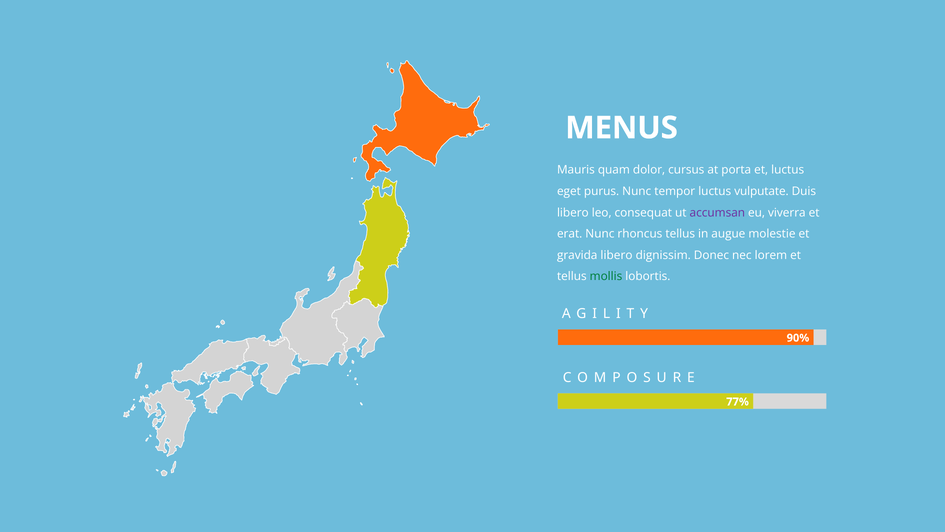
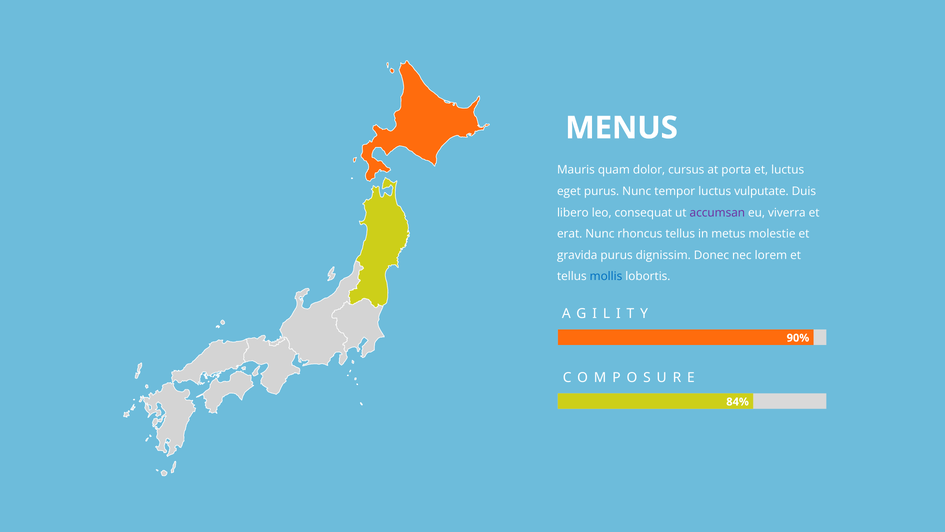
augue: augue -> metus (728, 234)
gravida libero: libero -> purus (617, 255)
mollis colour: green -> blue (606, 276)
77%: 77% -> 84% (738, 402)
